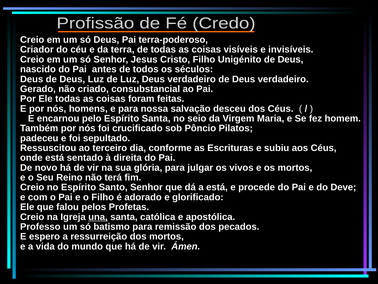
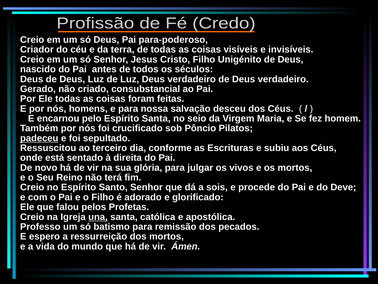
terra-poderoso: terra-poderoso -> para-poderoso (173, 40)
padeceu underline: none -> present (39, 138)
a está: está -> sois (217, 187)
